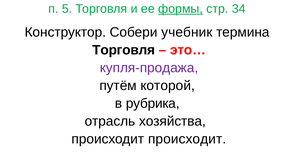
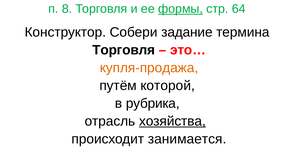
5: 5 -> 8 (67, 9)
34: 34 -> 64 (239, 9)
учебник: учебник -> задание (187, 32)
купля-продажа colour: purple -> orange (149, 68)
хозяйства underline: none -> present (172, 121)
происходит происходит: происходит -> занимается (187, 139)
